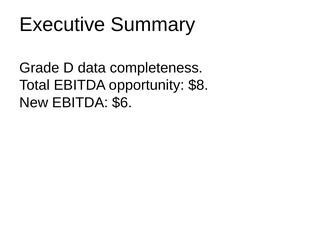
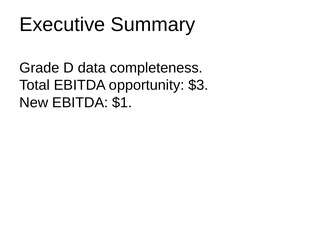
$8: $8 -> $3 (198, 85)
$6: $6 -> $1 (122, 103)
